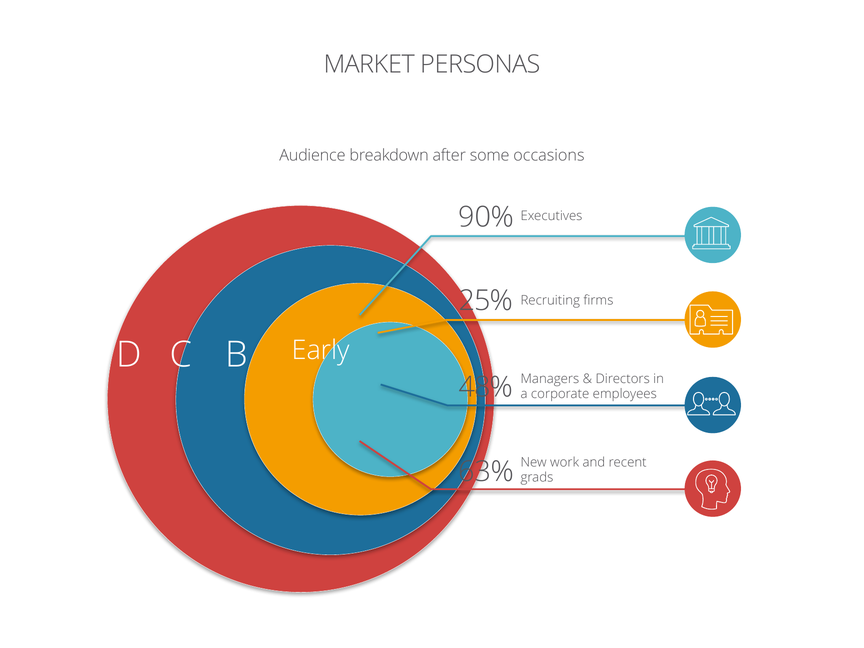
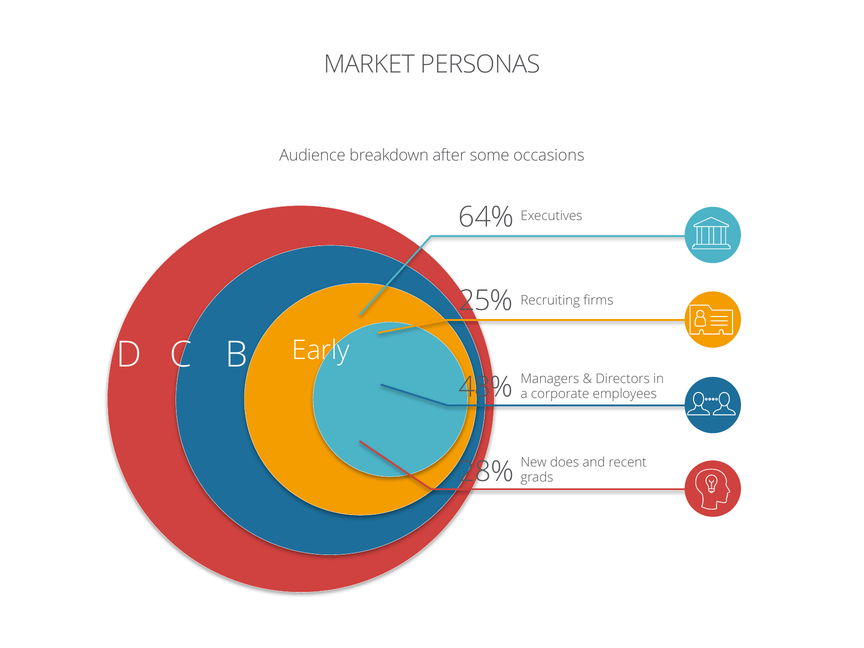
90%: 90% -> 64% (486, 217)
work: work -> does (565, 462)
63%: 63% -> 28% (486, 472)
